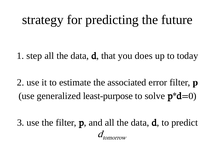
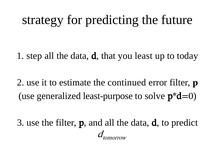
does: does -> least (144, 56)
associated: associated -> continued (127, 83)
